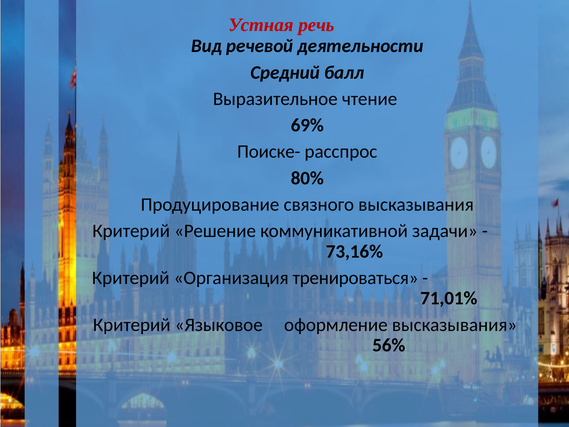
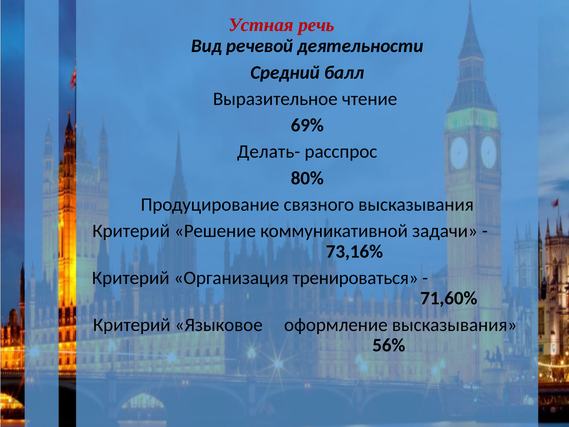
Поиске-: Поиске- -> Делать- (269, 152)
71,01%: 71,01% -> 71,60% (449, 298)
